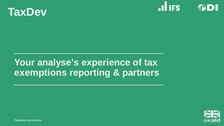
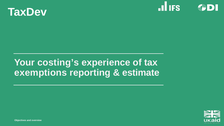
analyse’s: analyse’s -> costing’s (58, 63)
partners: partners -> estimate (141, 73)
